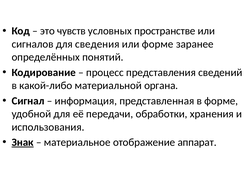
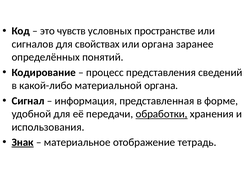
сведения: сведения -> свойствах (97, 44)
или форме: форме -> органа (158, 44)
обработки underline: none -> present (162, 114)
аппарат: аппарат -> тетрадь (197, 142)
